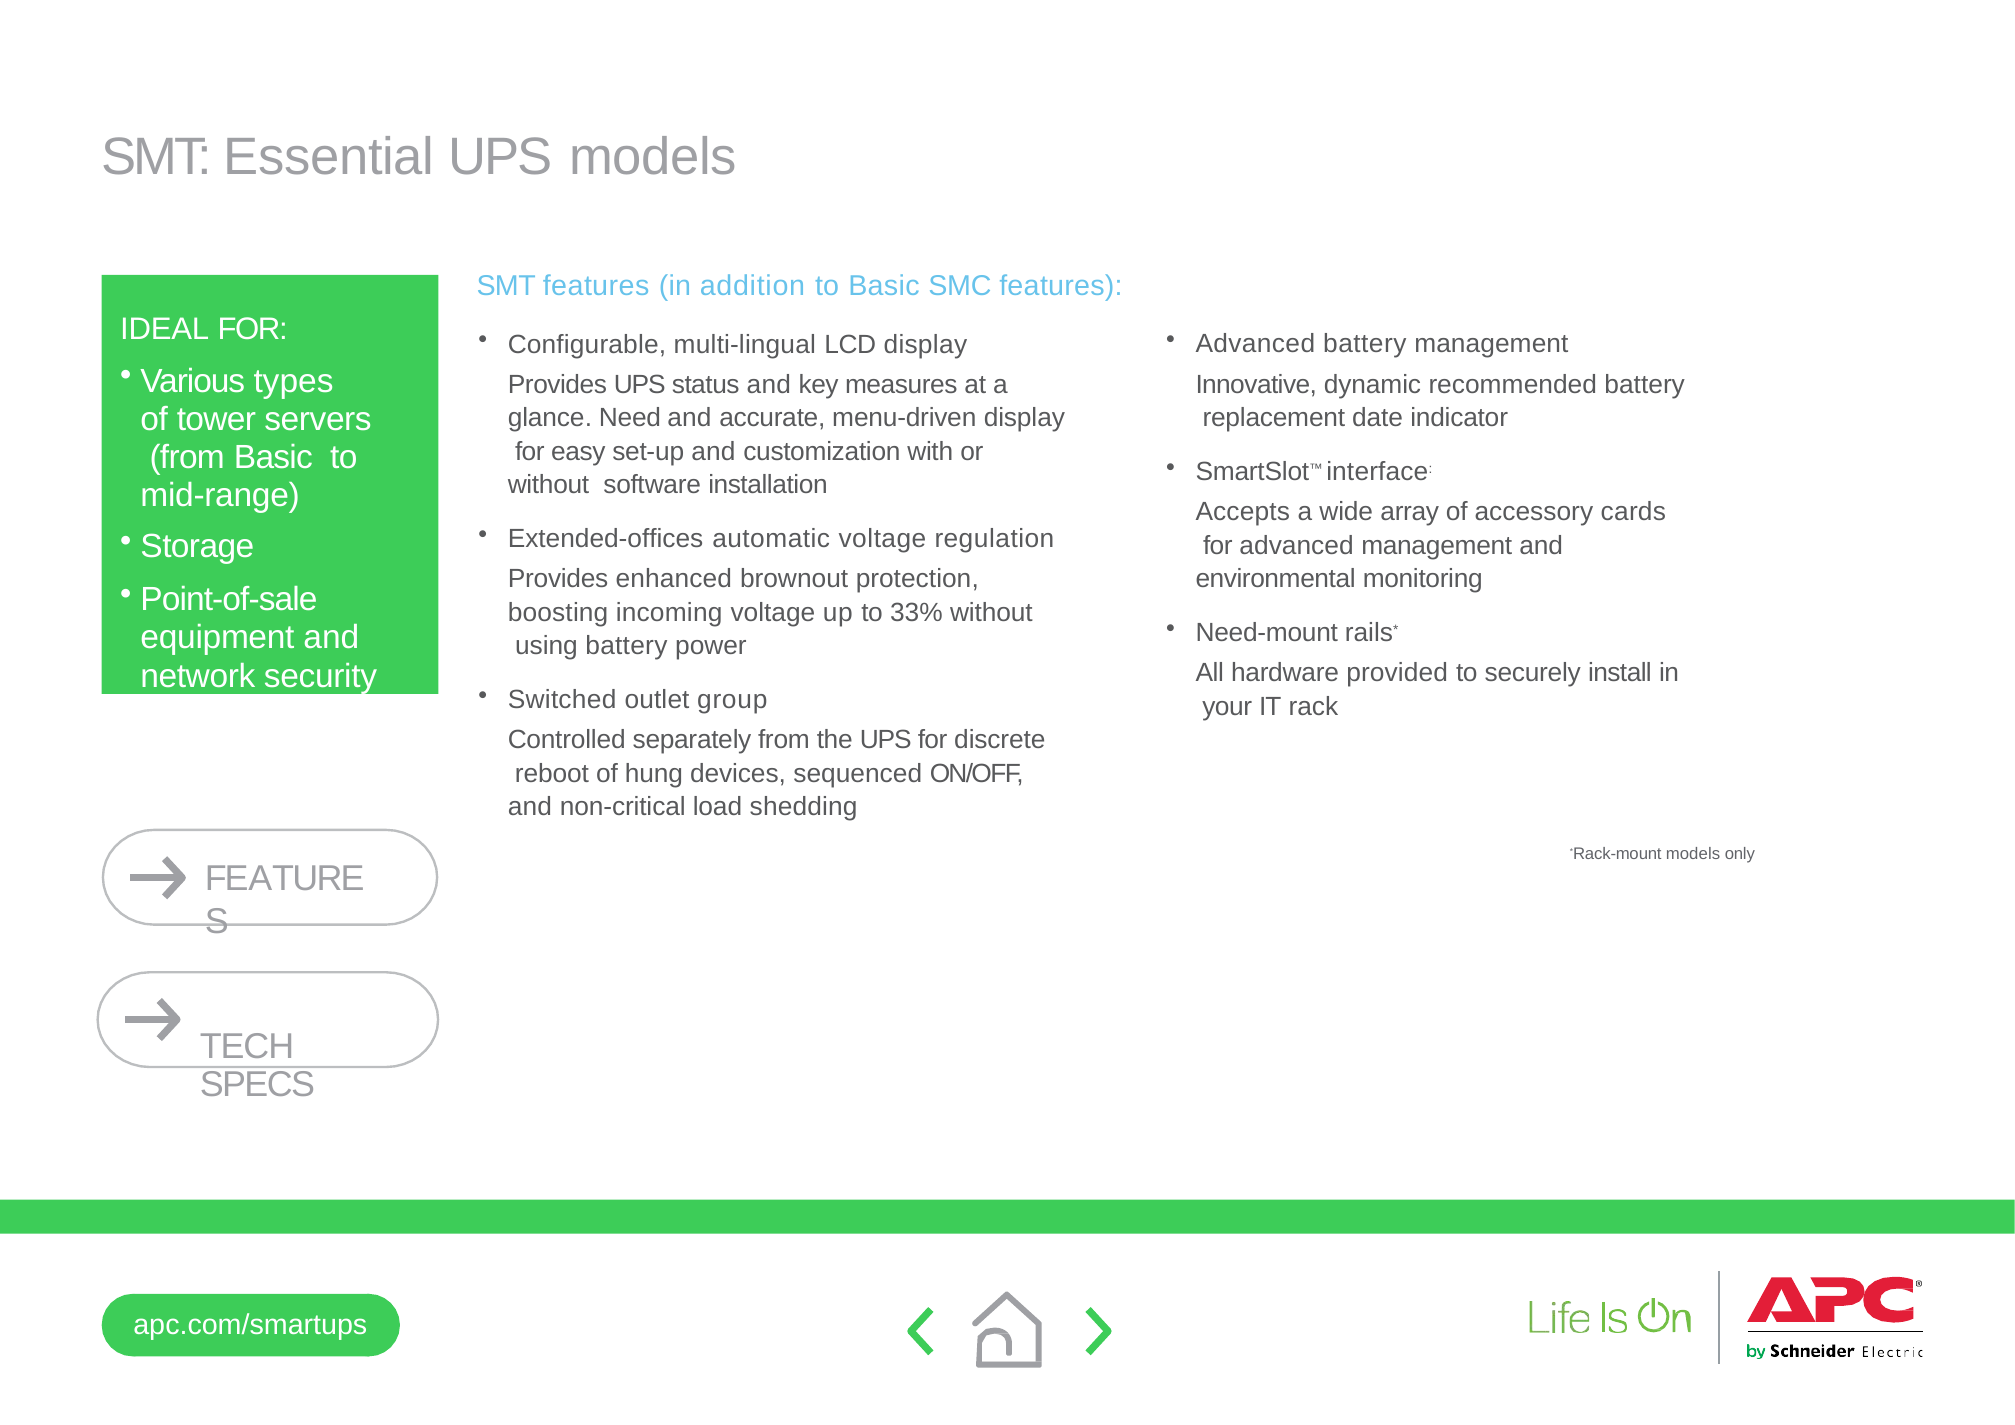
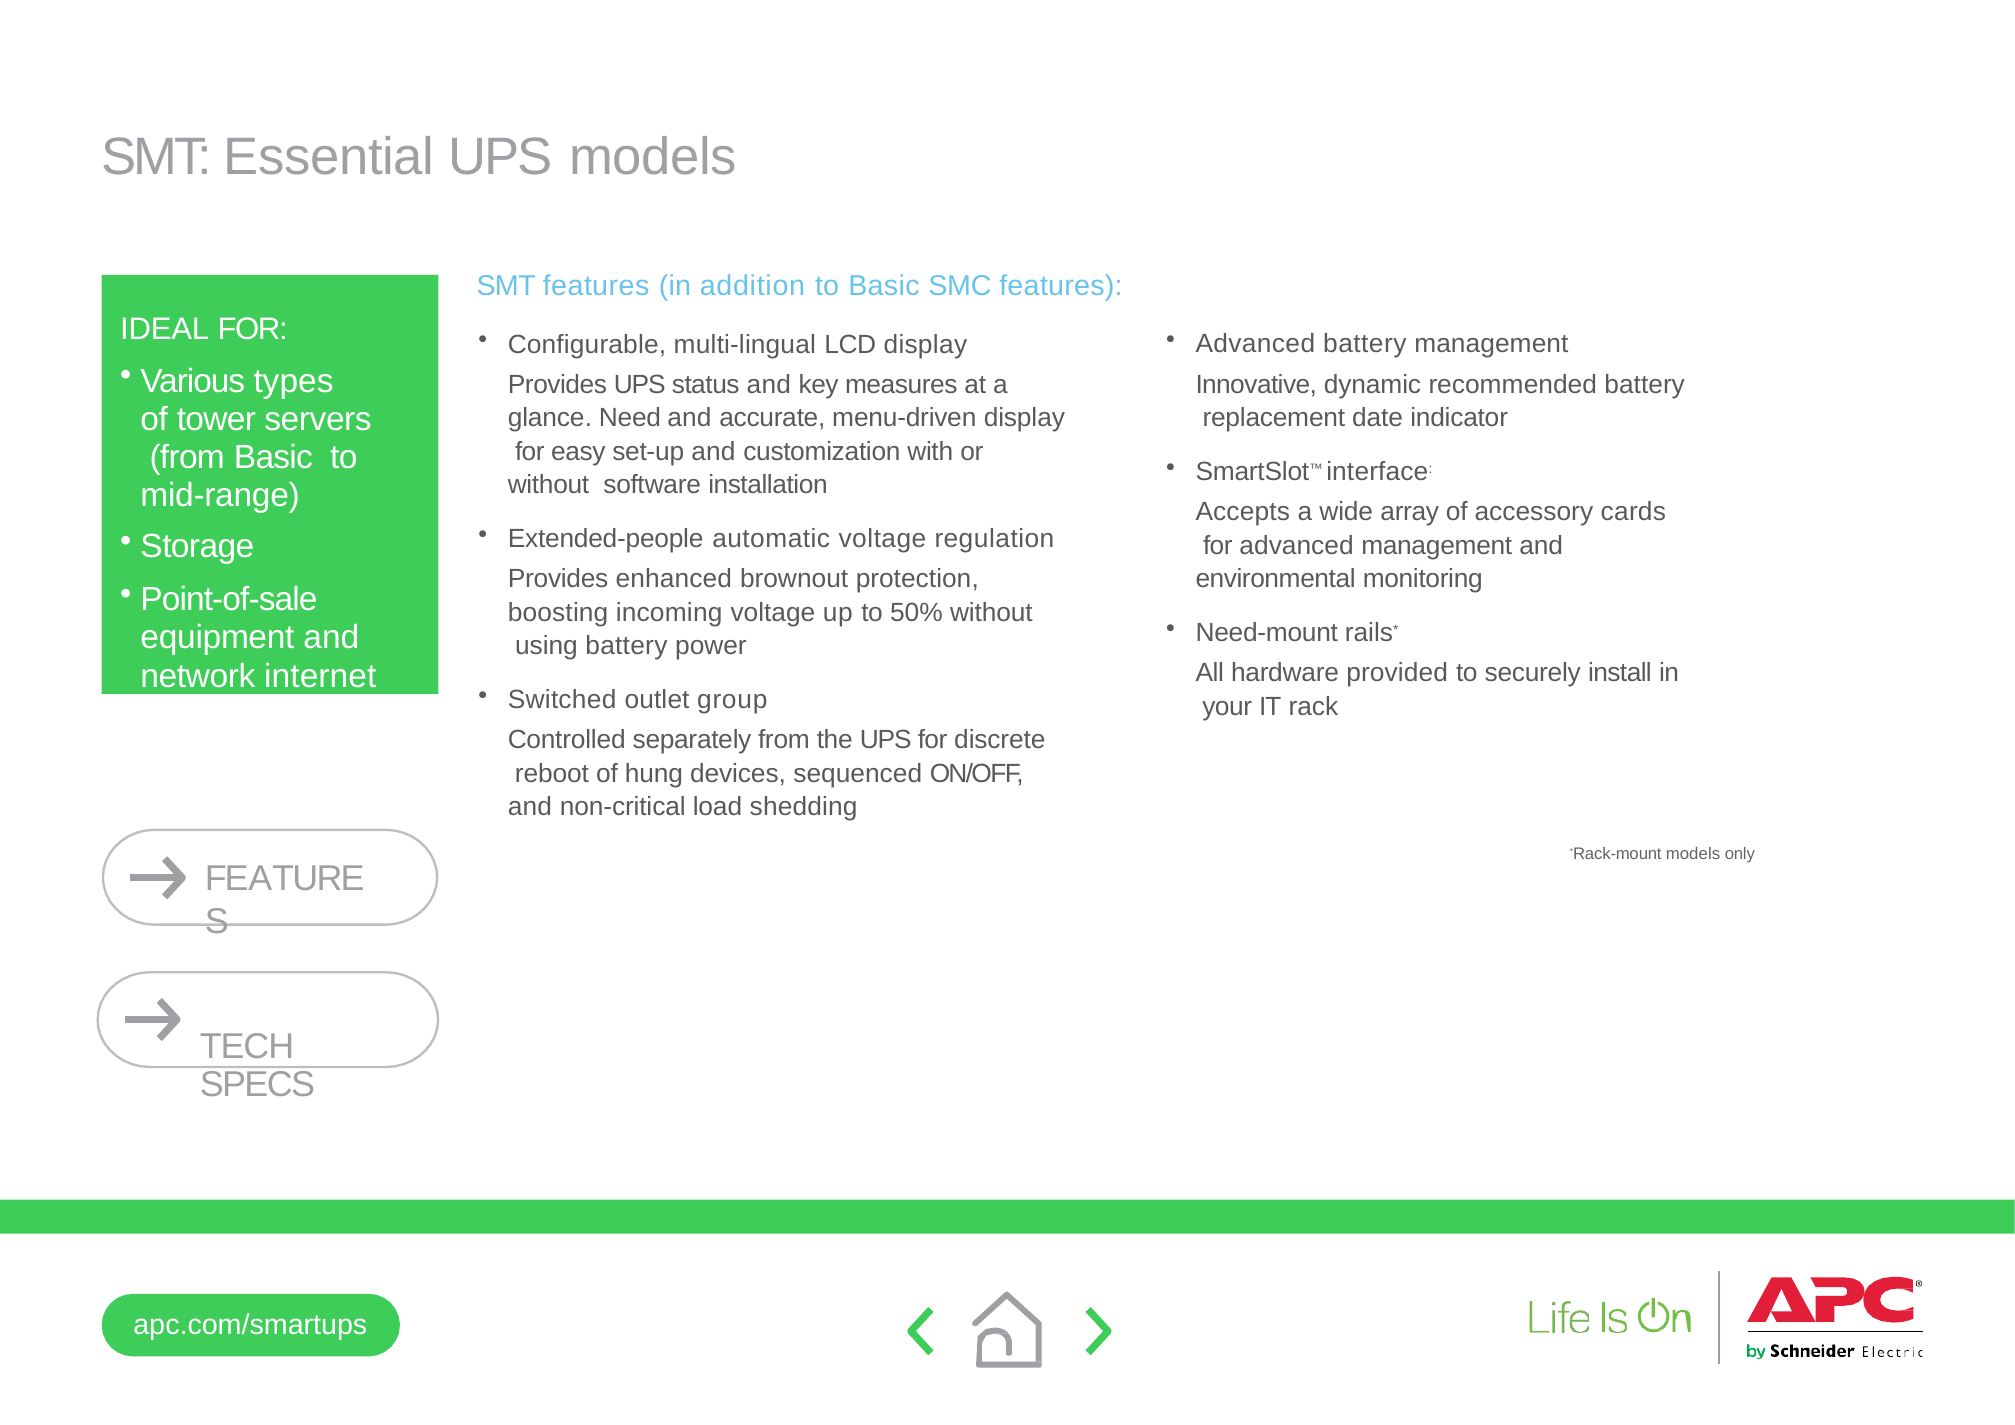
Extended-offices: Extended-offices -> Extended-people (606, 539)
33%: 33% -> 50% (916, 612)
security: security -> internet (320, 676)
